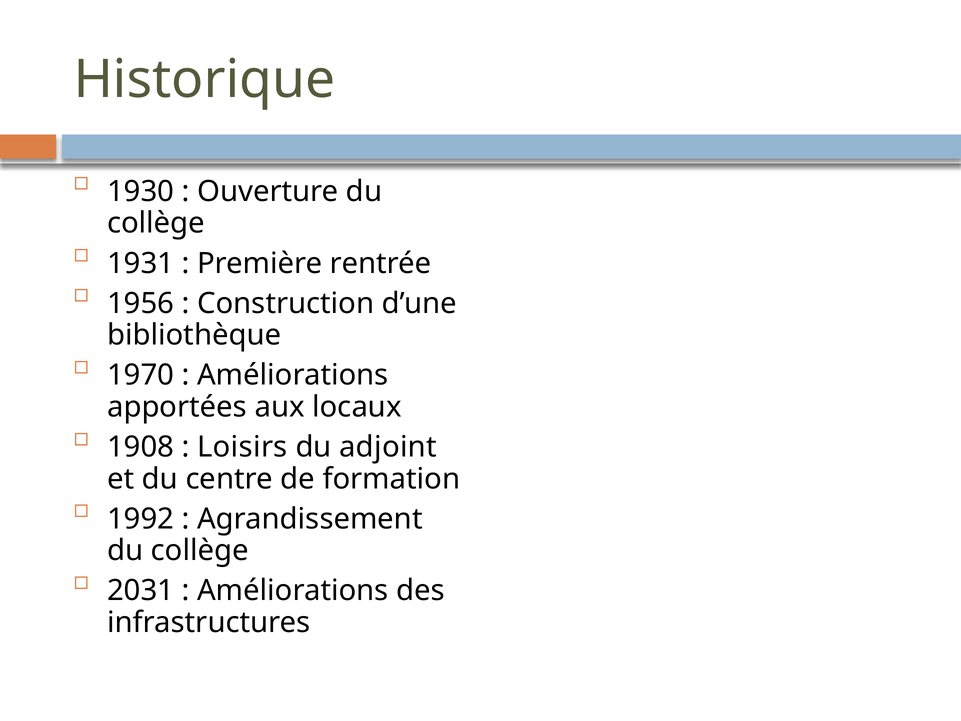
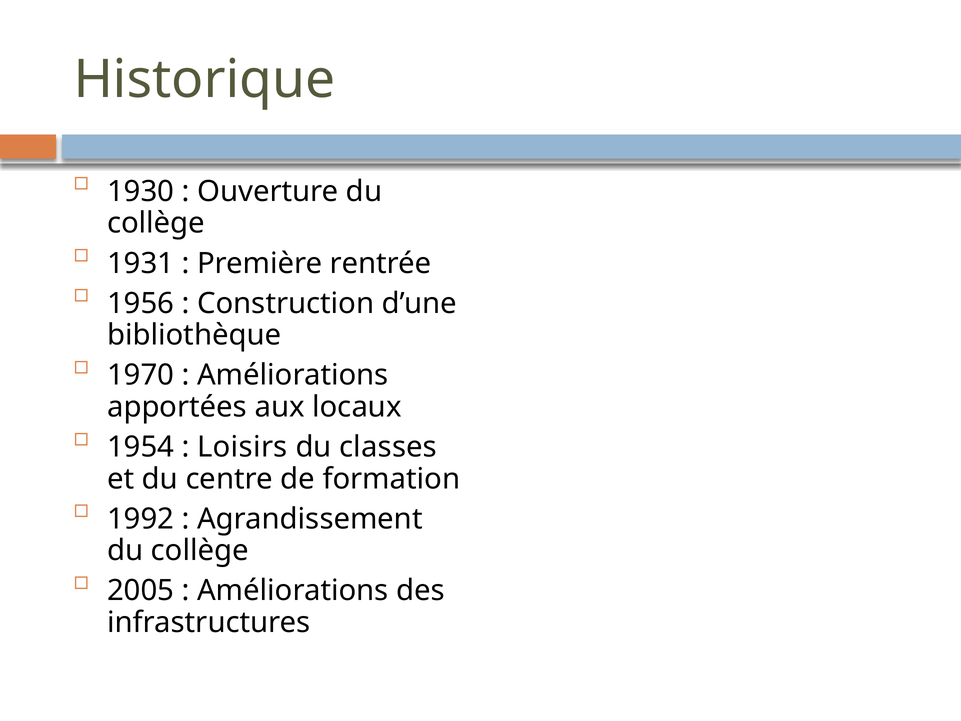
1908: 1908 -> 1954 (141, 447)
adjoint: adjoint -> classes (388, 447)
2031: 2031 -> 2005 (141, 591)
